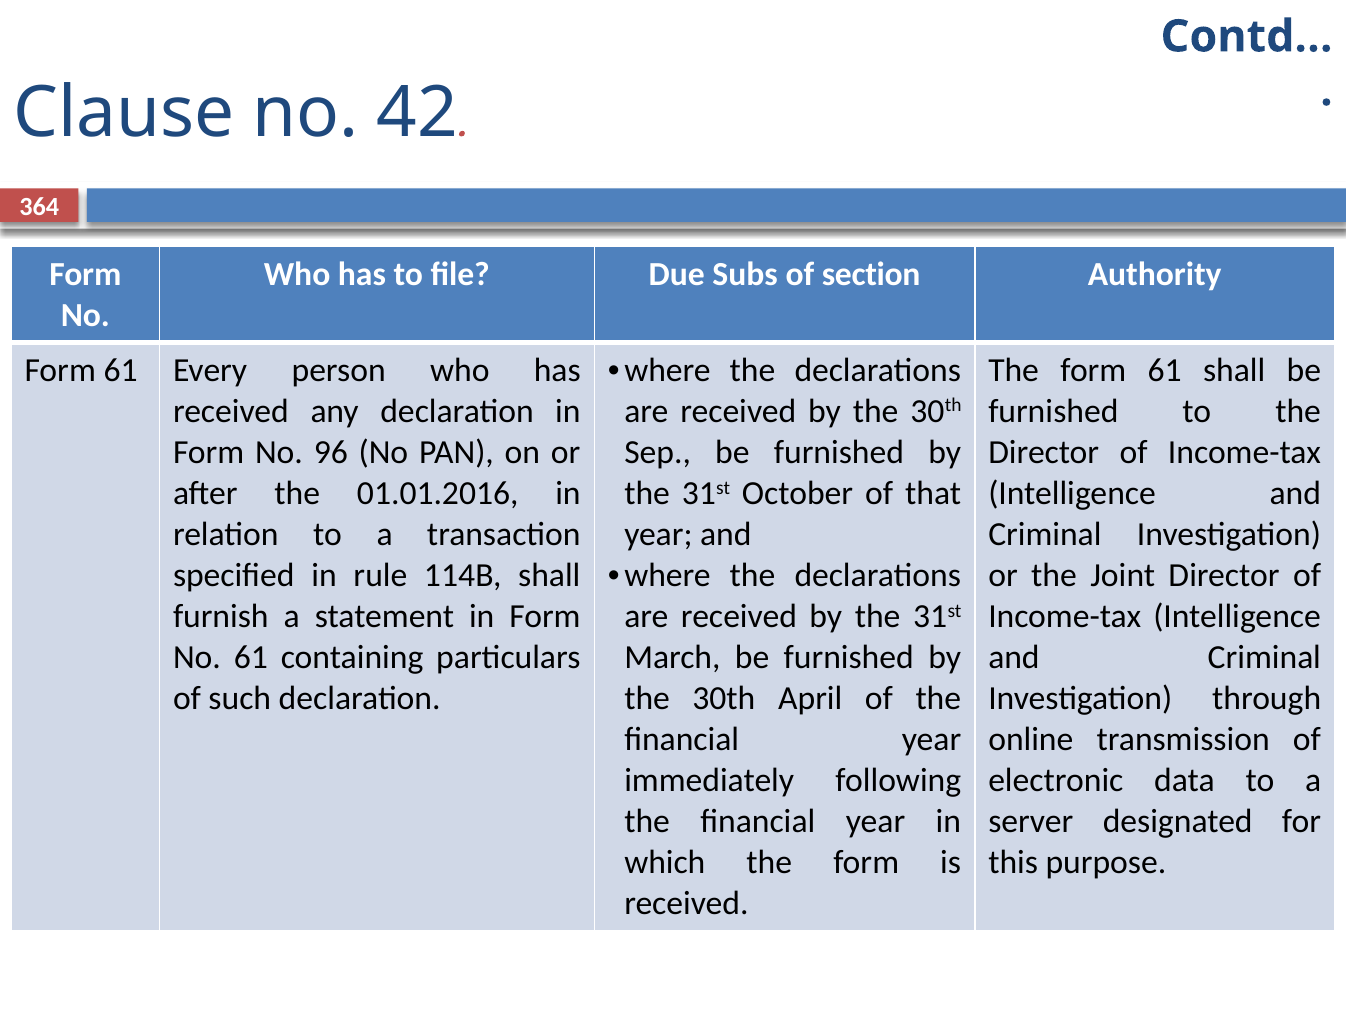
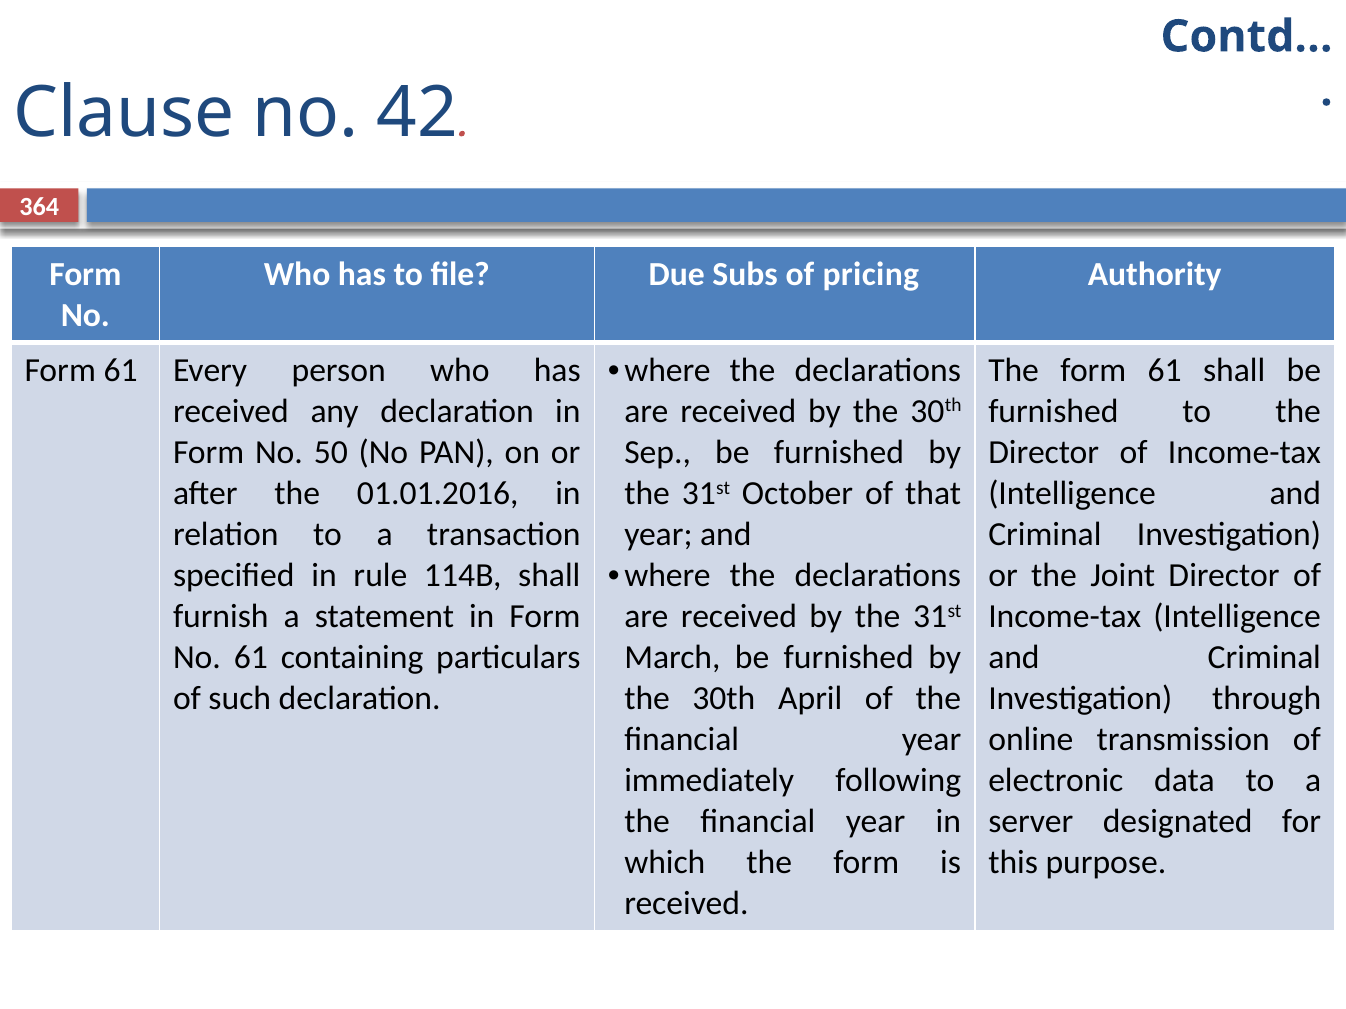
section: section -> pricing (871, 274)
96: 96 -> 50 (331, 452)
